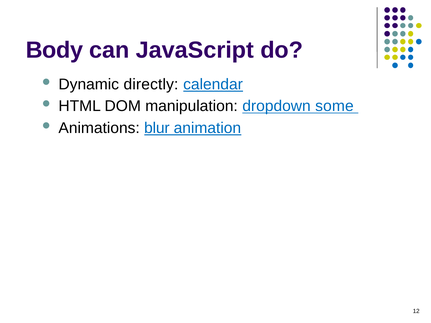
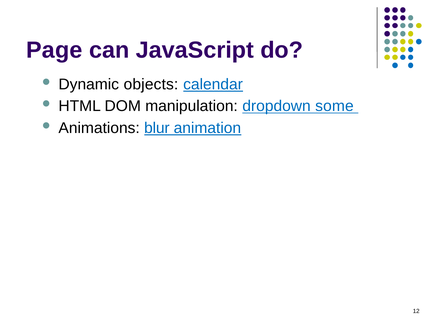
Body: Body -> Page (54, 50)
directly: directly -> objects (151, 84)
